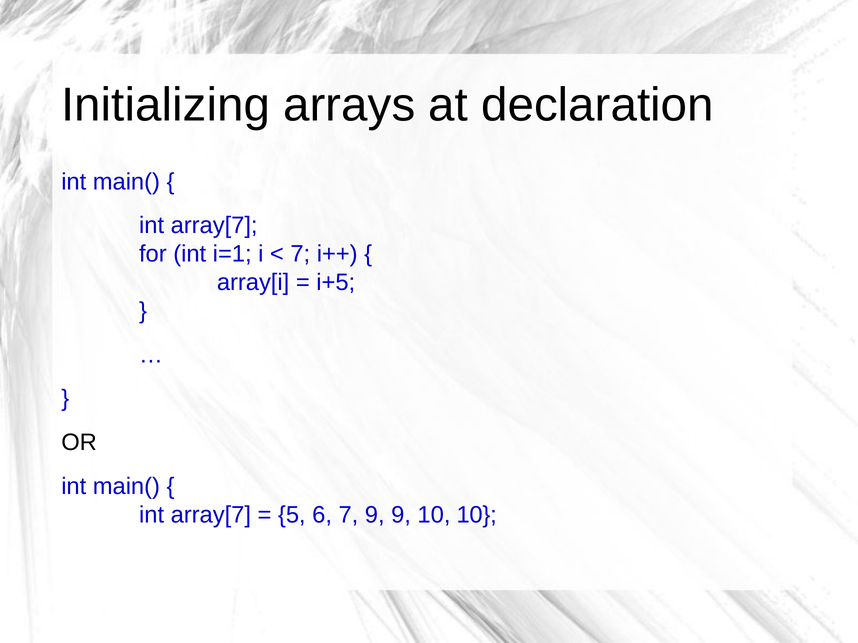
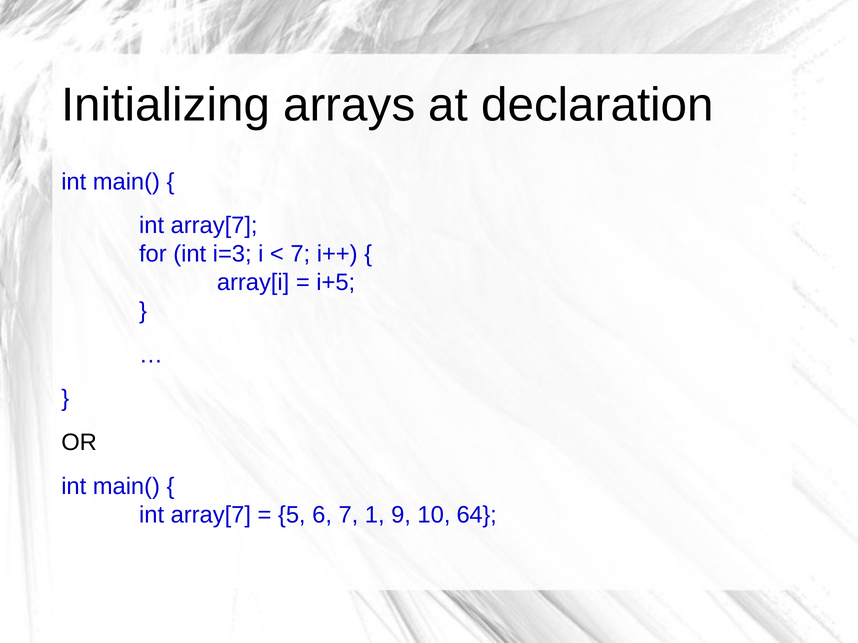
i=1: i=1 -> i=3 (232, 254)
7 9: 9 -> 1 (375, 515)
10 10: 10 -> 64 (477, 515)
